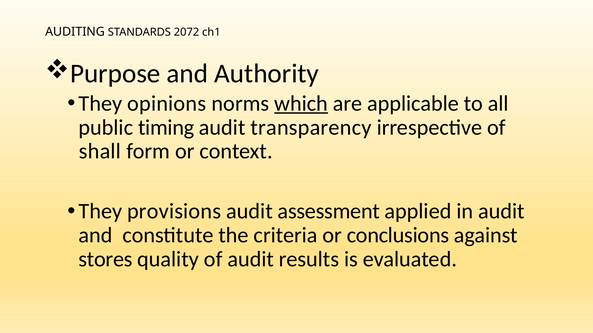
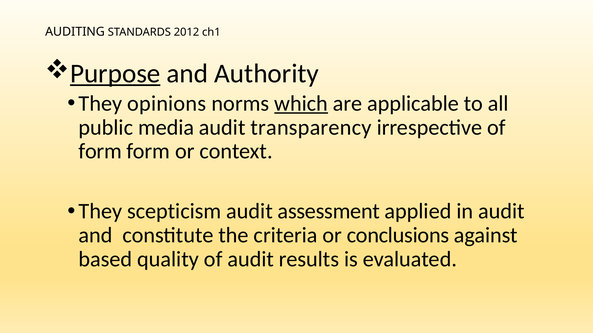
2072: 2072 -> 2012 (187, 32)
Purpose underline: none -> present (115, 74)
timing: timing -> media (166, 128)
shall: shall -> form (100, 152)
provisions: provisions -> scepticism (174, 212)
stores: stores -> based (105, 260)
